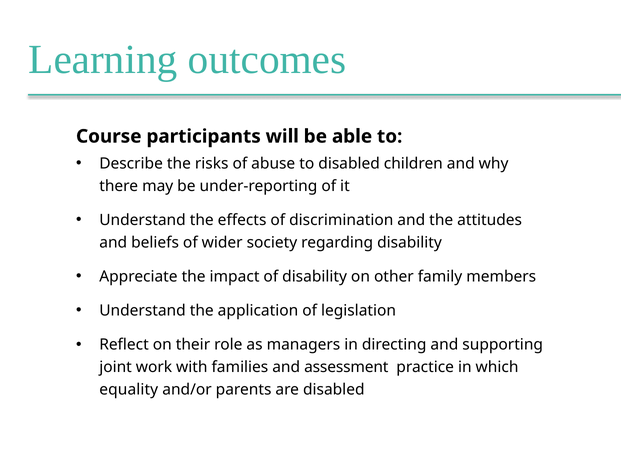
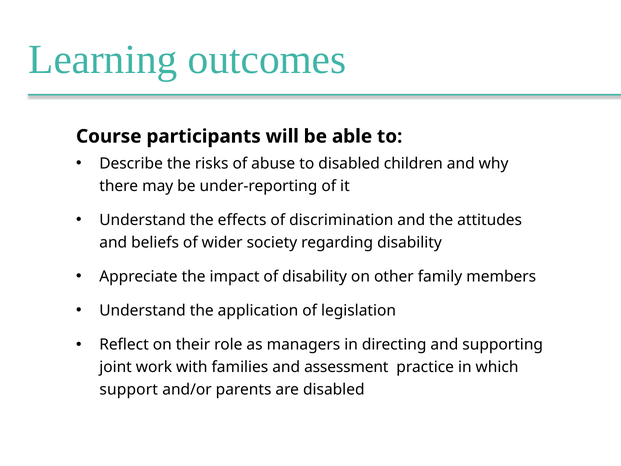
equality: equality -> support (129, 389)
